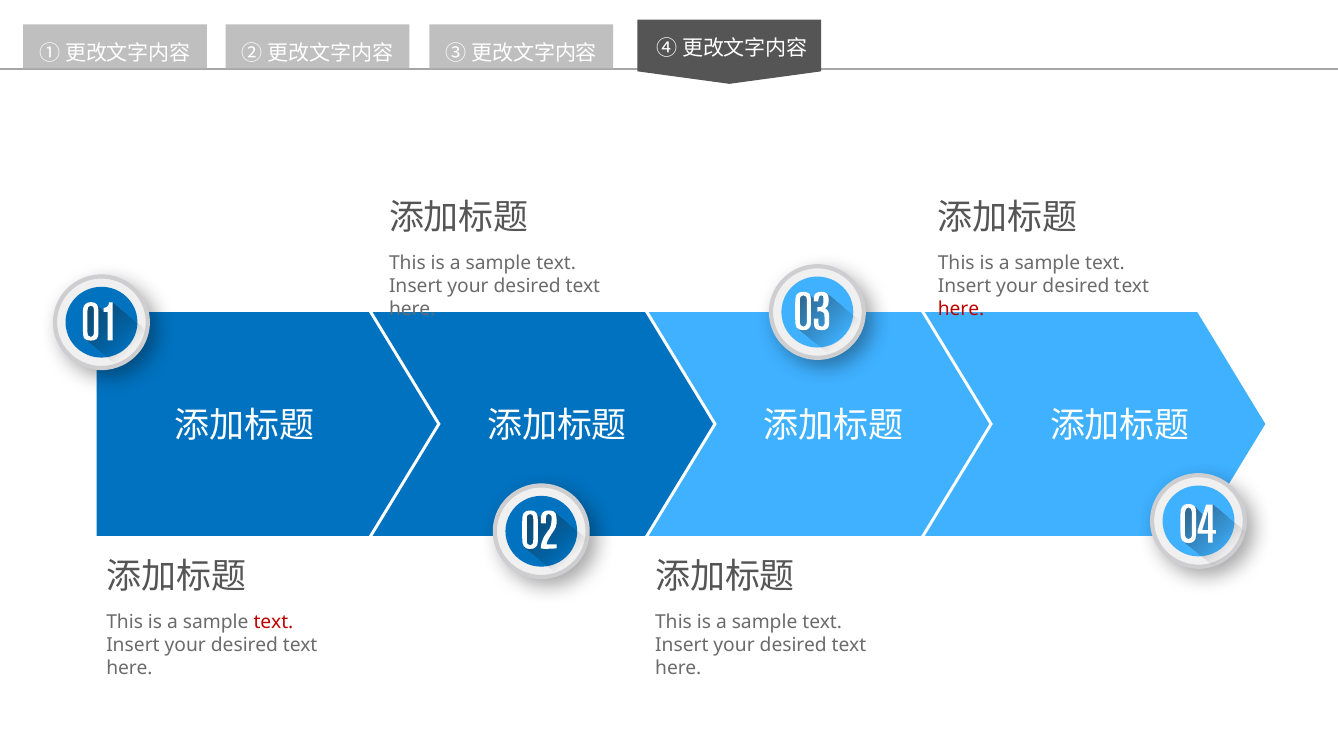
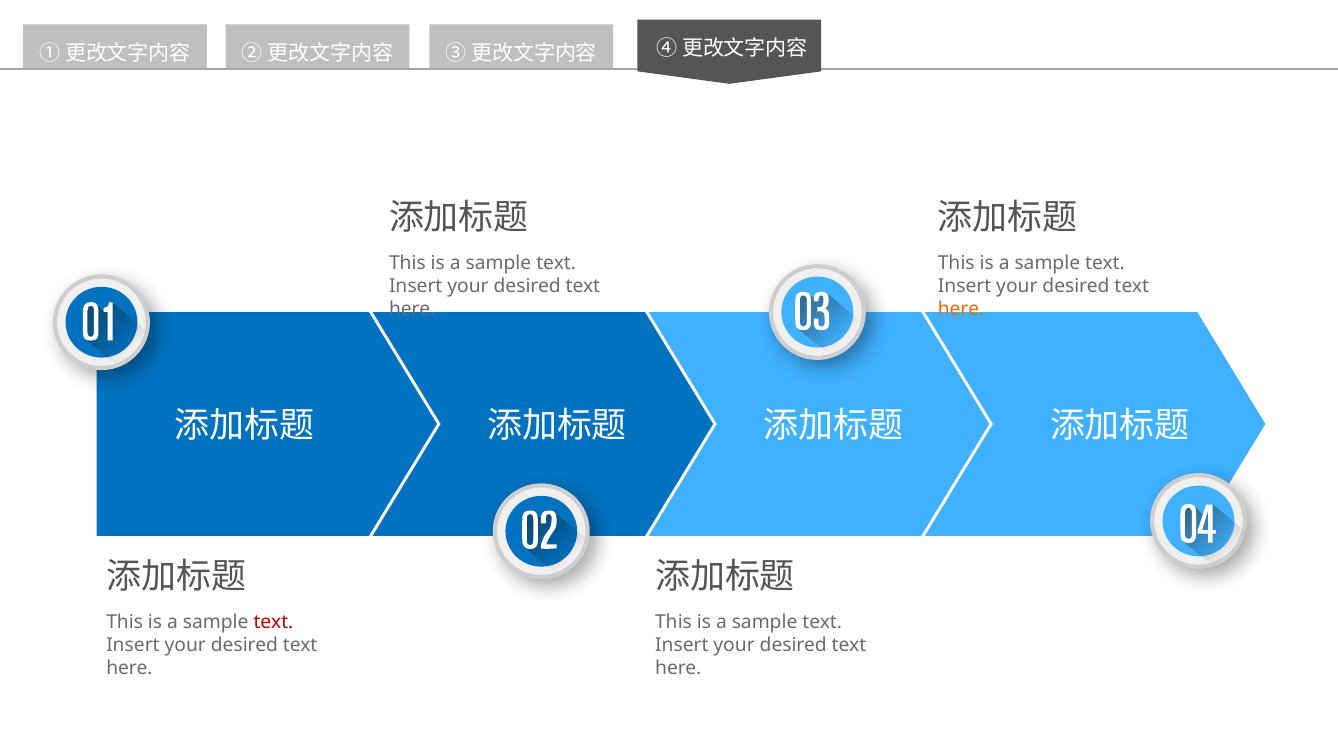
here colour: red -> orange (961, 309)
